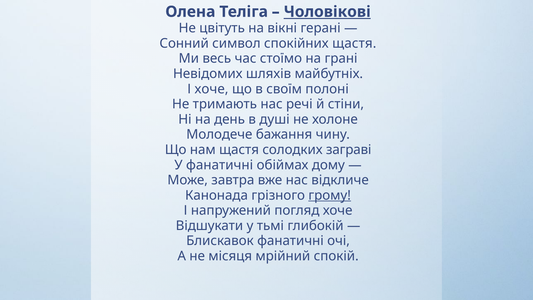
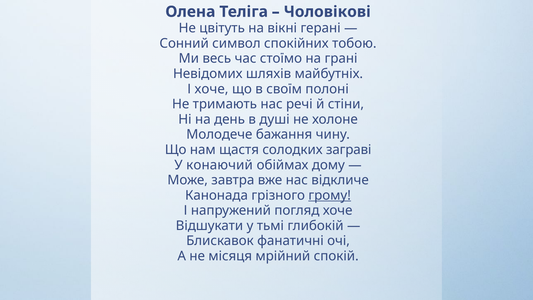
Чоловікові underline: present -> none (327, 12)
спокійних щастя: щастя -> тобою (354, 43)
У фанатичні: фанатичні -> конаючий (220, 165)
